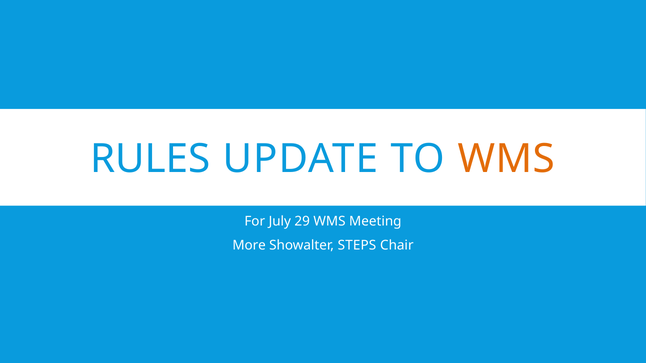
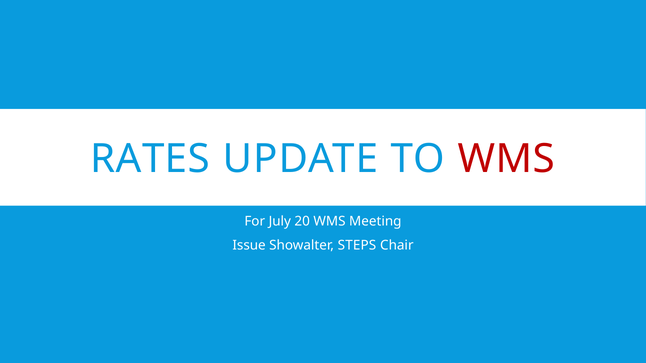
RULES: RULES -> RATES (150, 159)
WMS colour: orange -> red (506, 159)
29: 29 -> 20 (302, 221)
More: More -> Issue (249, 245)
